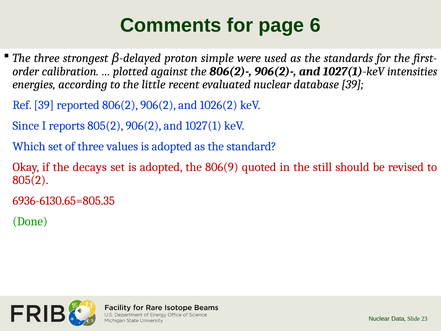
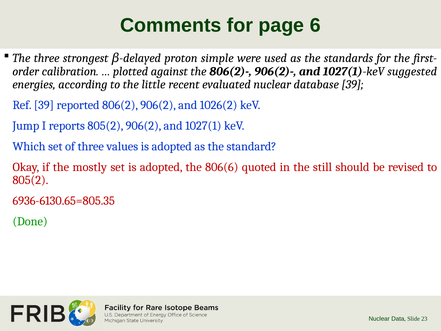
intensities: intensities -> suggested (412, 71)
Since: Since -> Jump (26, 126)
decays: decays -> mostly (90, 167)
806(9: 806(9 -> 806(6 (222, 167)
